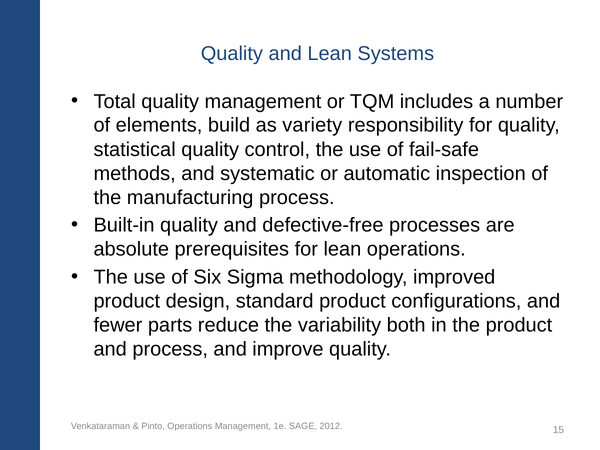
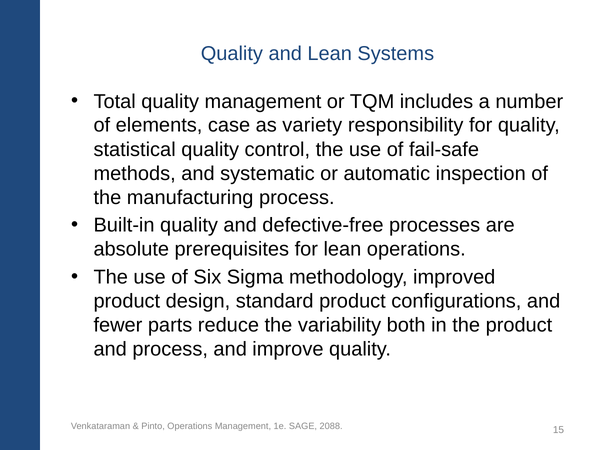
build: build -> case (229, 125)
2012: 2012 -> 2088 (331, 426)
